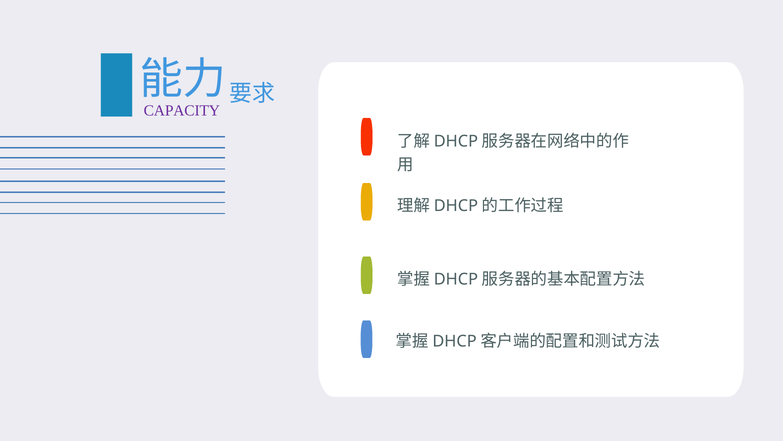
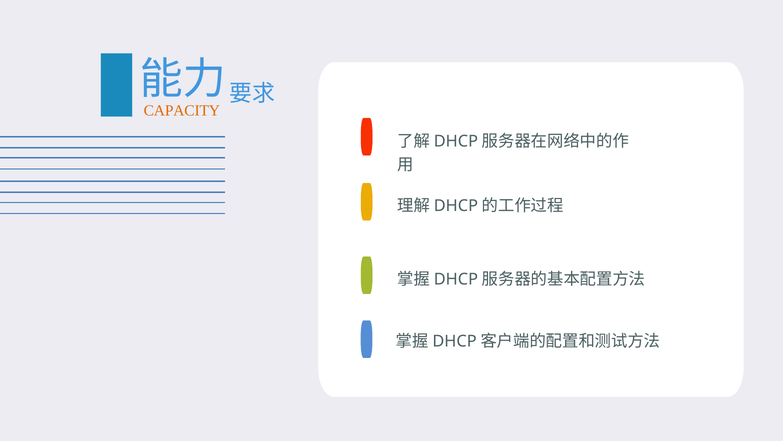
CAPACITY colour: purple -> orange (182, 110)
